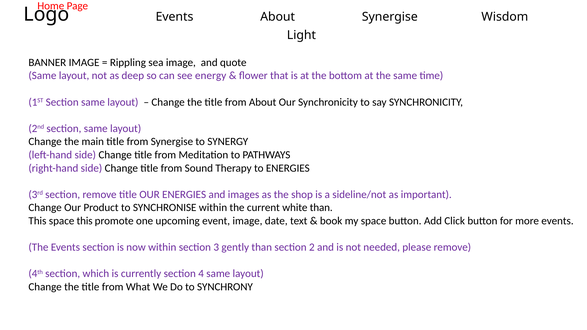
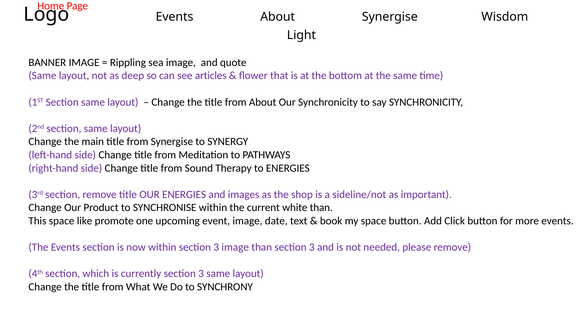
energy: energy -> articles (211, 76)
space this: this -> like (85, 221)
3 gently: gently -> image (235, 247)
than section 2: 2 -> 3 (312, 247)
currently section 4: 4 -> 3 (201, 274)
